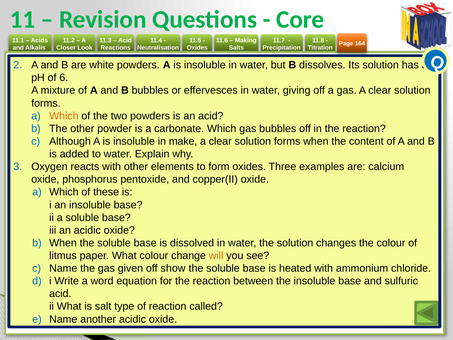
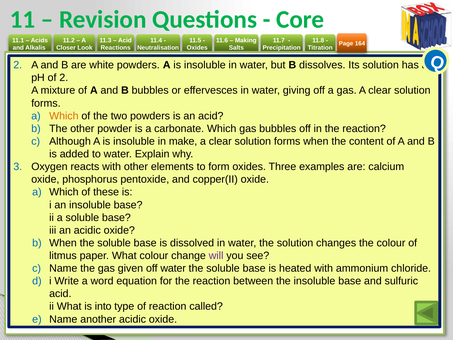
of 6: 6 -> 2 (64, 78)
will colour: orange -> purple (216, 255)
off show: show -> water (173, 268)
salt: salt -> into (103, 306)
